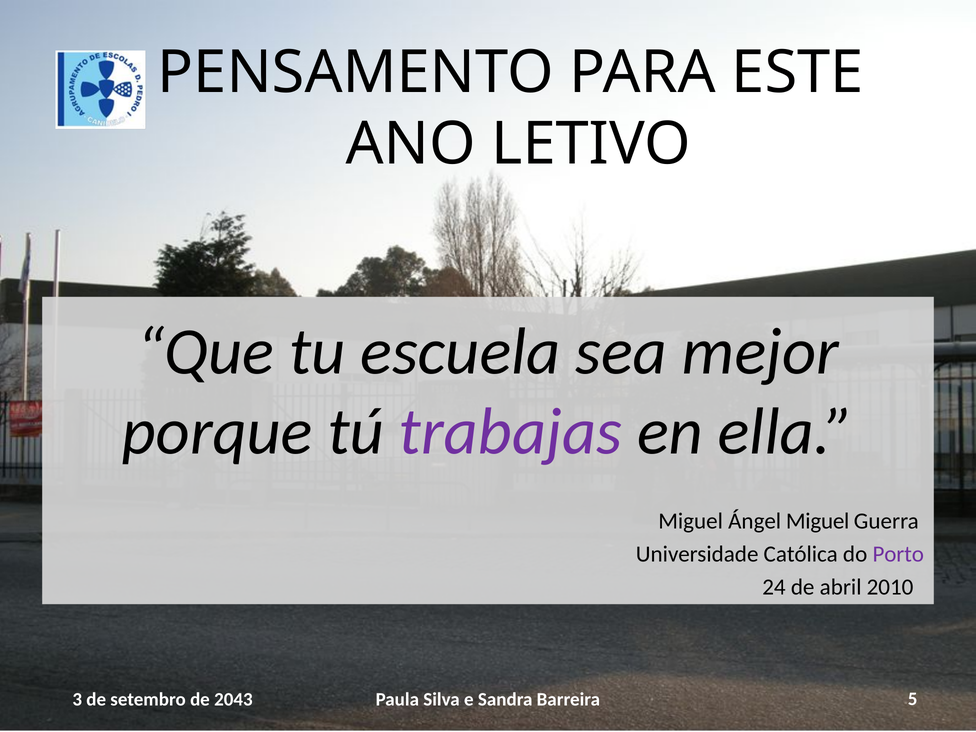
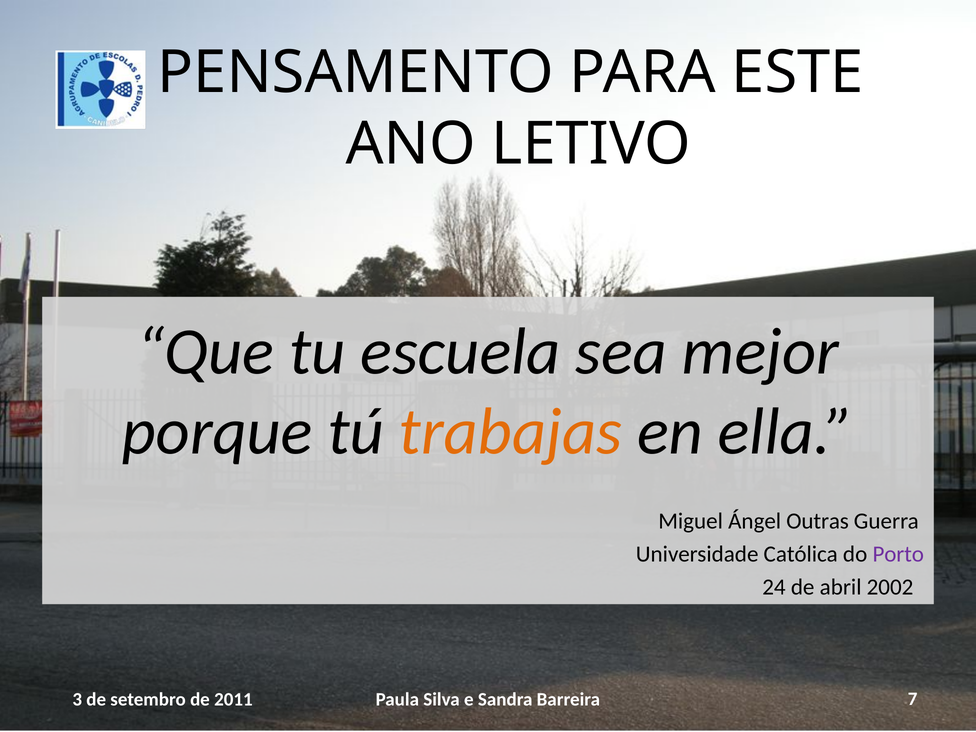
trabajas colour: purple -> orange (511, 432)
Ángel Miguel: Miguel -> Outras (818, 521)
2010: 2010 -> 2002 (890, 587)
2043: 2043 -> 2011 (233, 699)
5: 5 -> 7 (913, 699)
